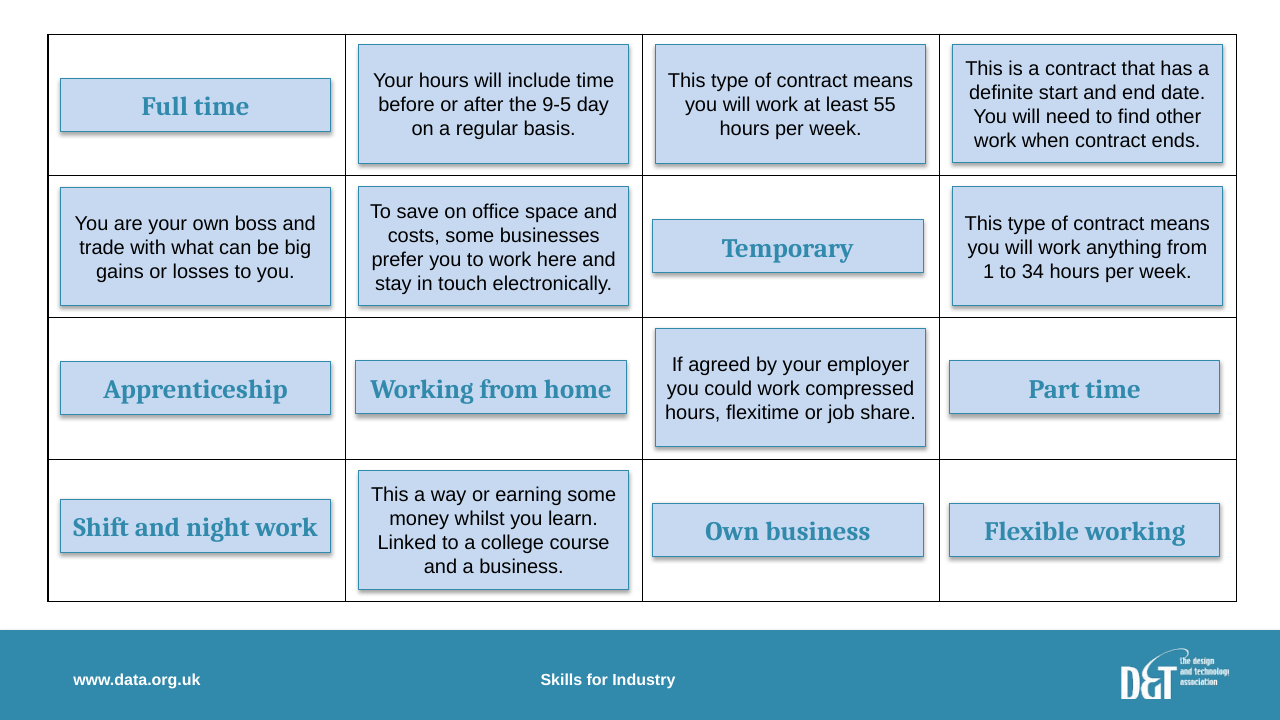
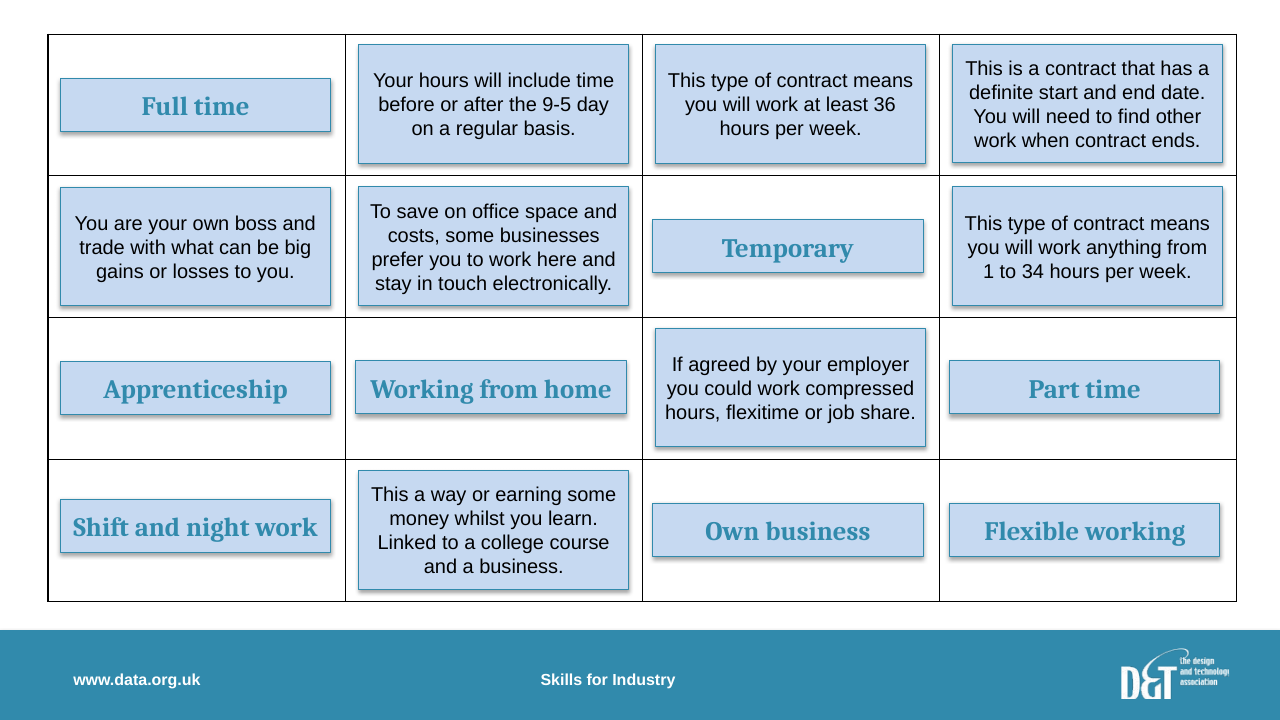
55: 55 -> 36 (885, 105)
